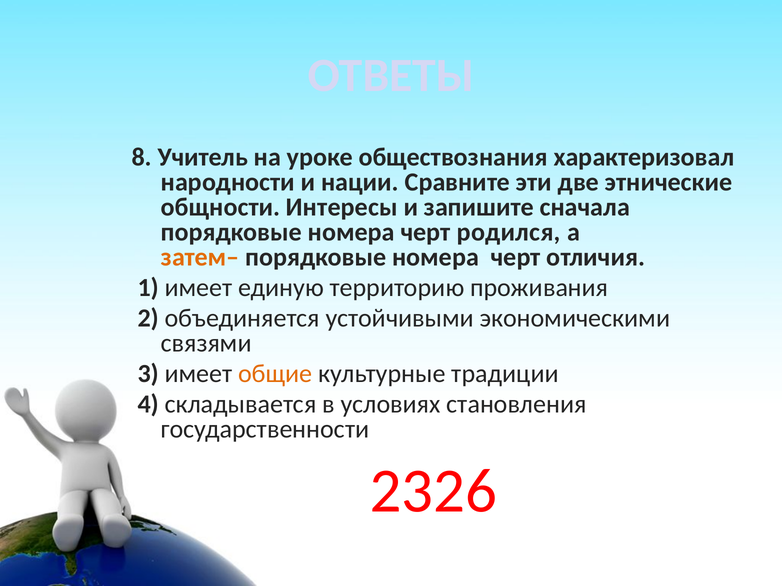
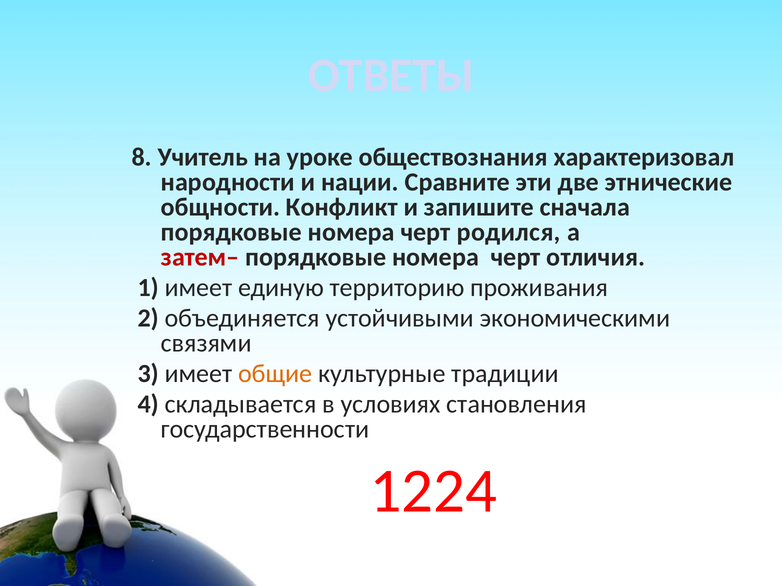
Интересы: Интересы -> Конфликт (342, 207)
затем– colour: orange -> red (200, 257)
2326: 2326 -> 1224 (433, 491)
